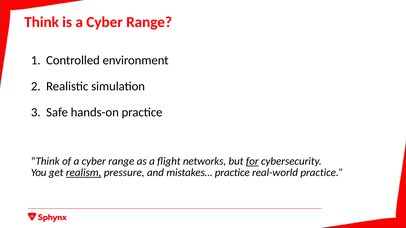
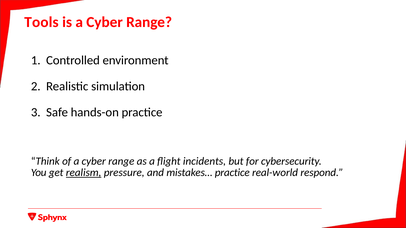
Think: Think -> Tools (41, 22)
networks: networks -> incidents (204, 162)
for underline: present -> none (252, 162)
real-world practice: practice -> respond (322, 173)
